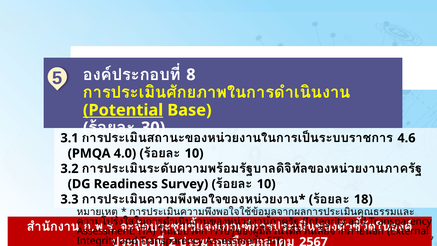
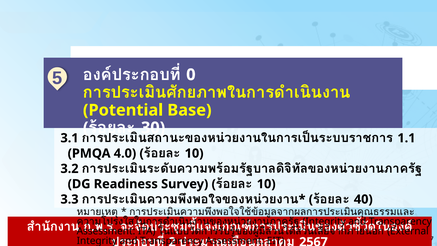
8: 8 -> 0 (191, 75)
Potential underline: present -> none (123, 110)
4.6: 4.6 -> 1.1 (406, 138)
18: 18 -> 40 (363, 199)
